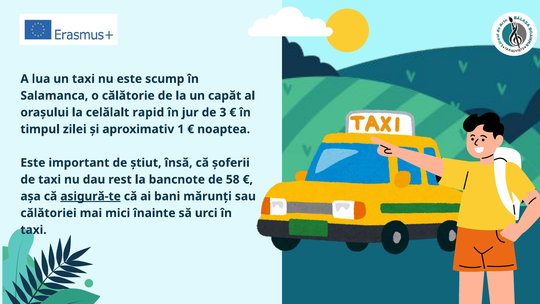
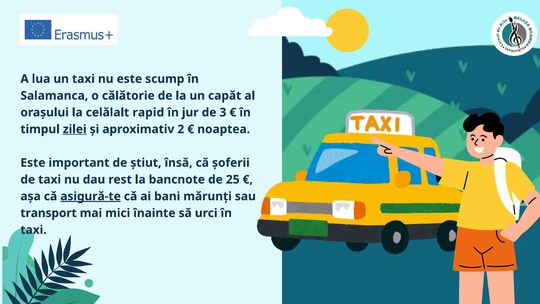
zilei underline: none -> present (75, 129)
1: 1 -> 2 (181, 129)
58: 58 -> 25 (233, 179)
călătoriei: călătoriei -> transport (49, 213)
